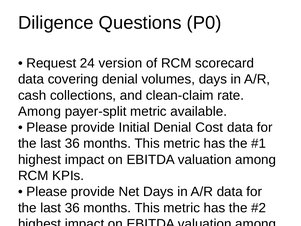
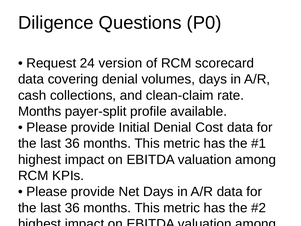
Among: Among -> Months (40, 111)
payer-split metric: metric -> profile (148, 111)
